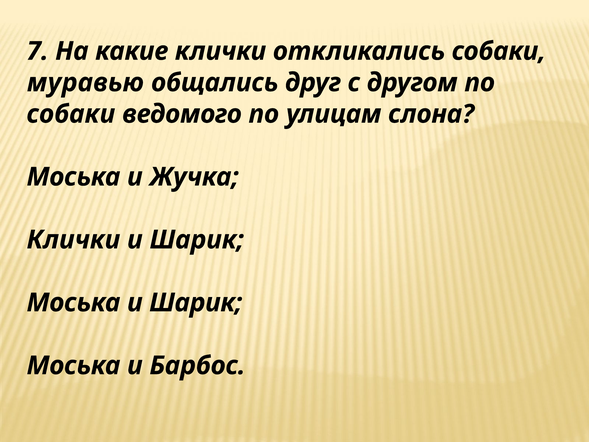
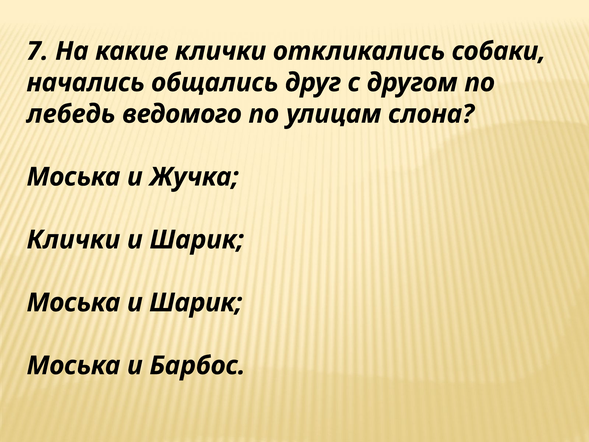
муравью: муравью -> начались (86, 83)
собаки: собаки -> лебедь (71, 114)
